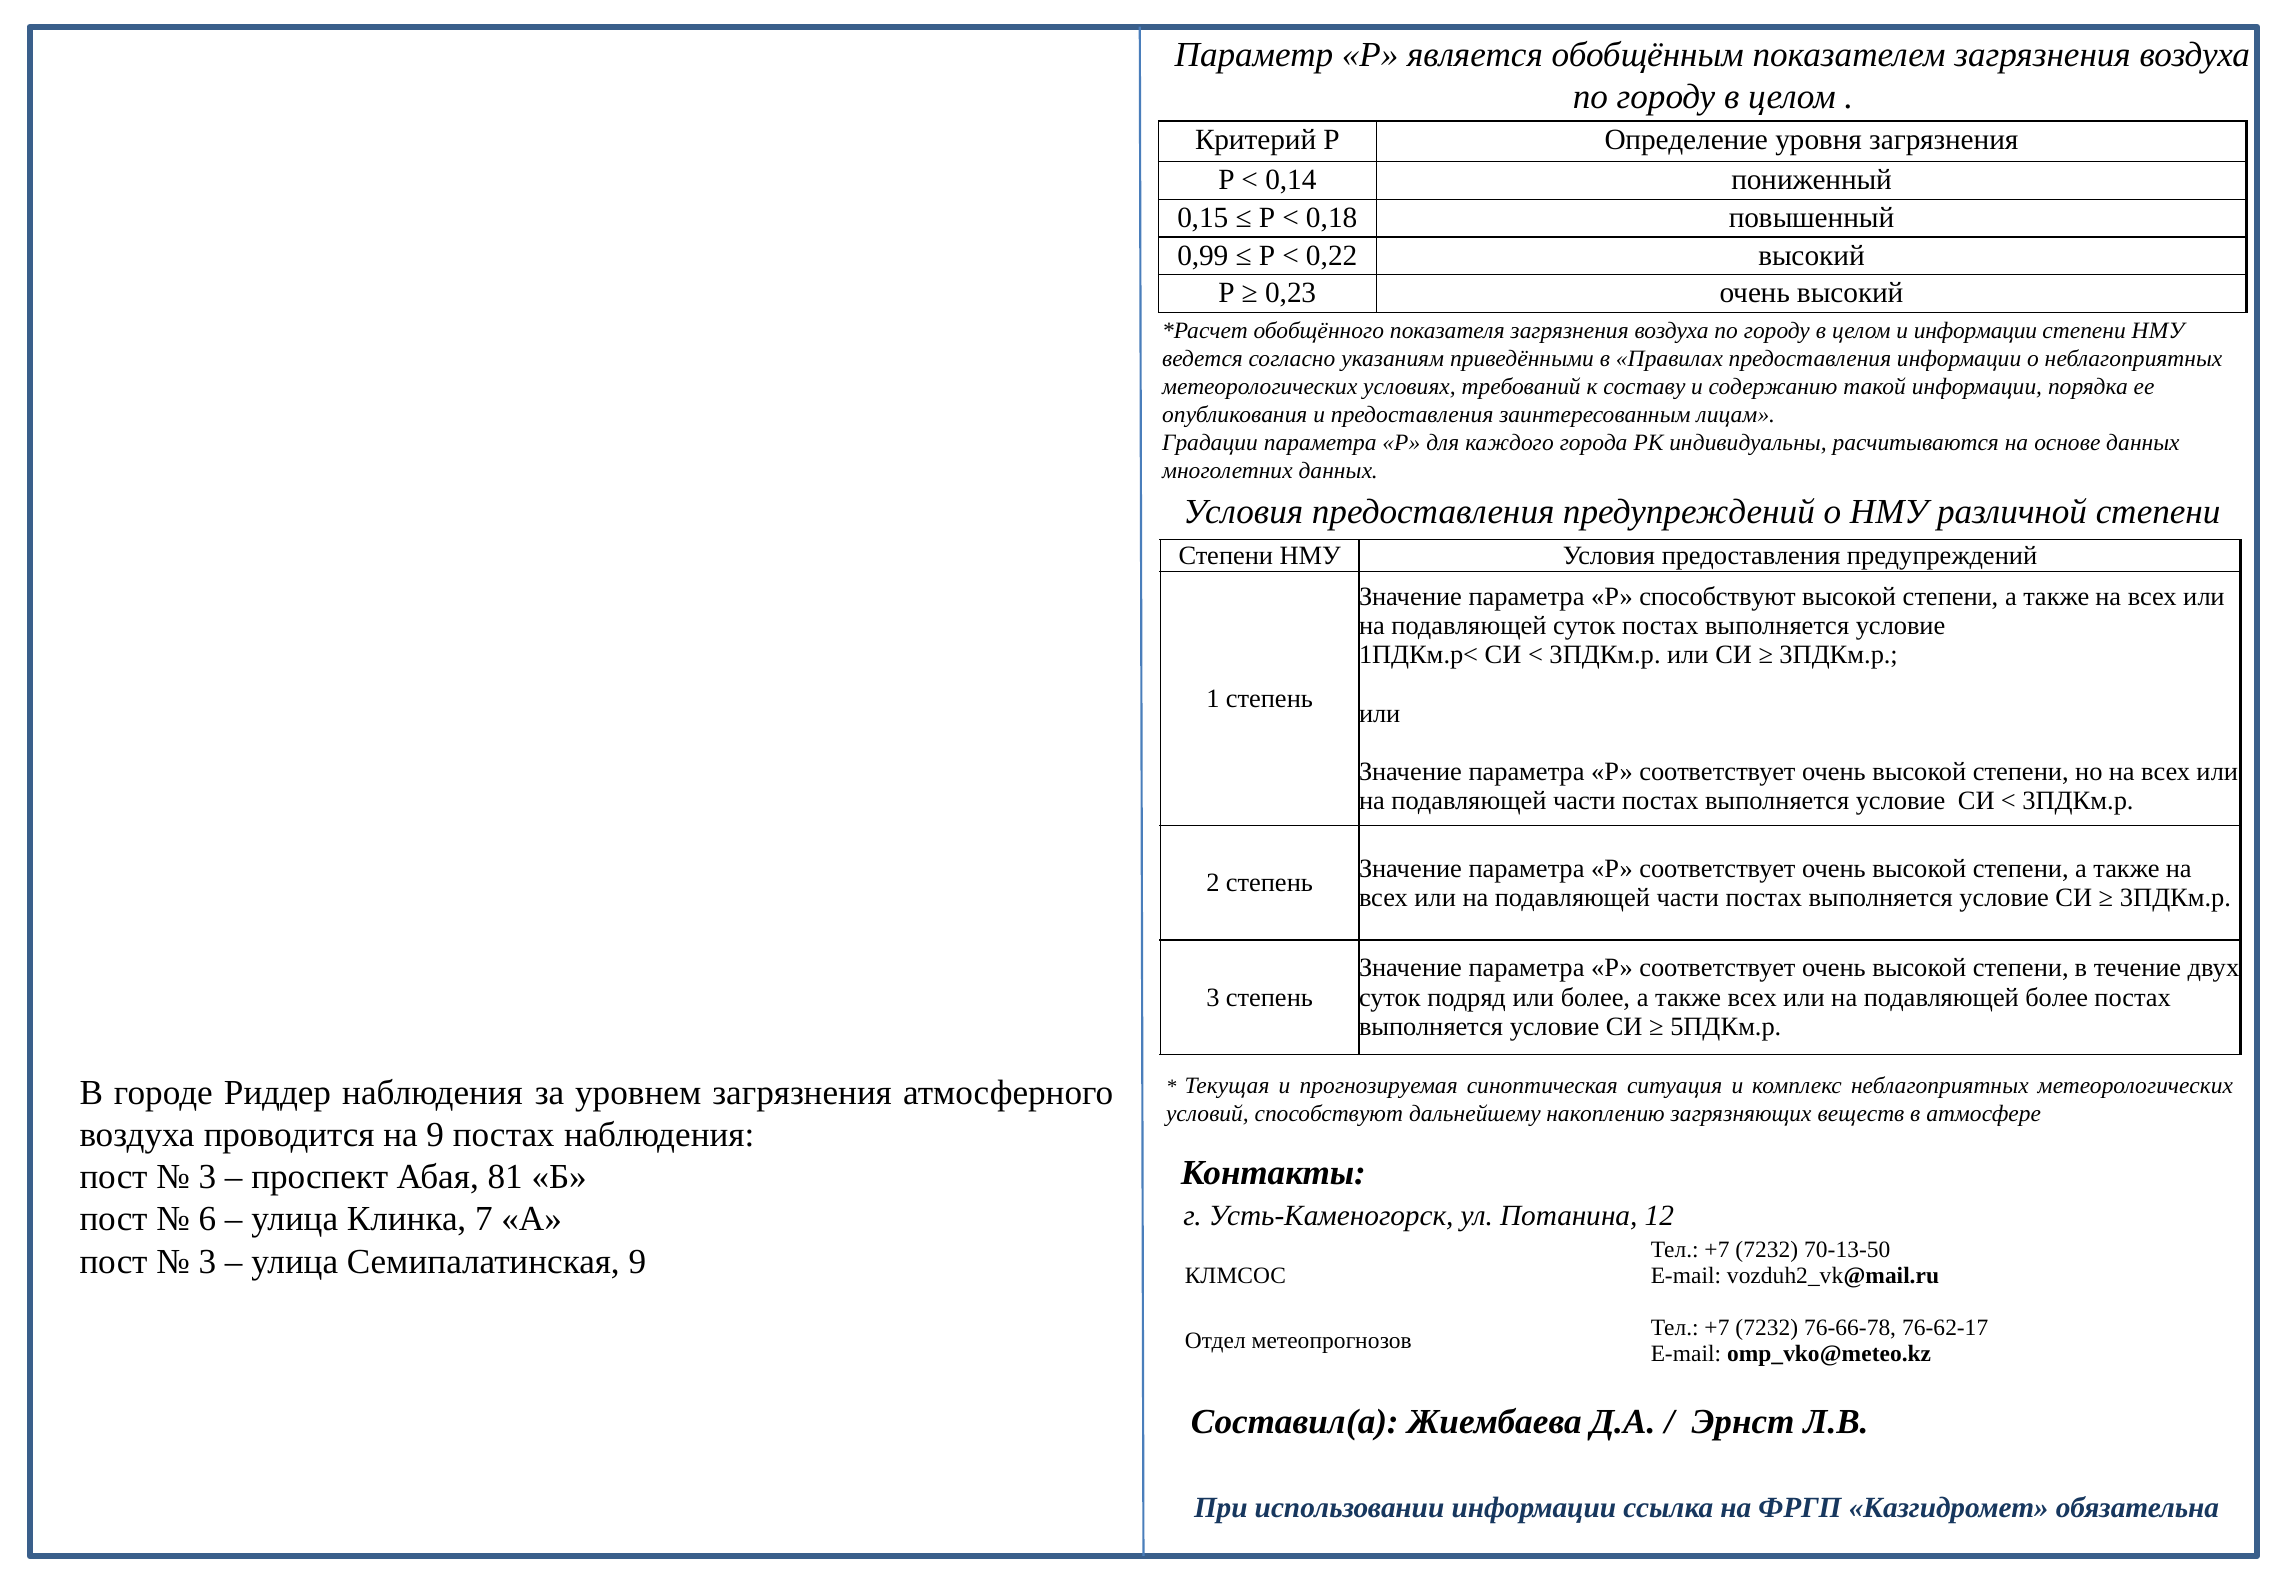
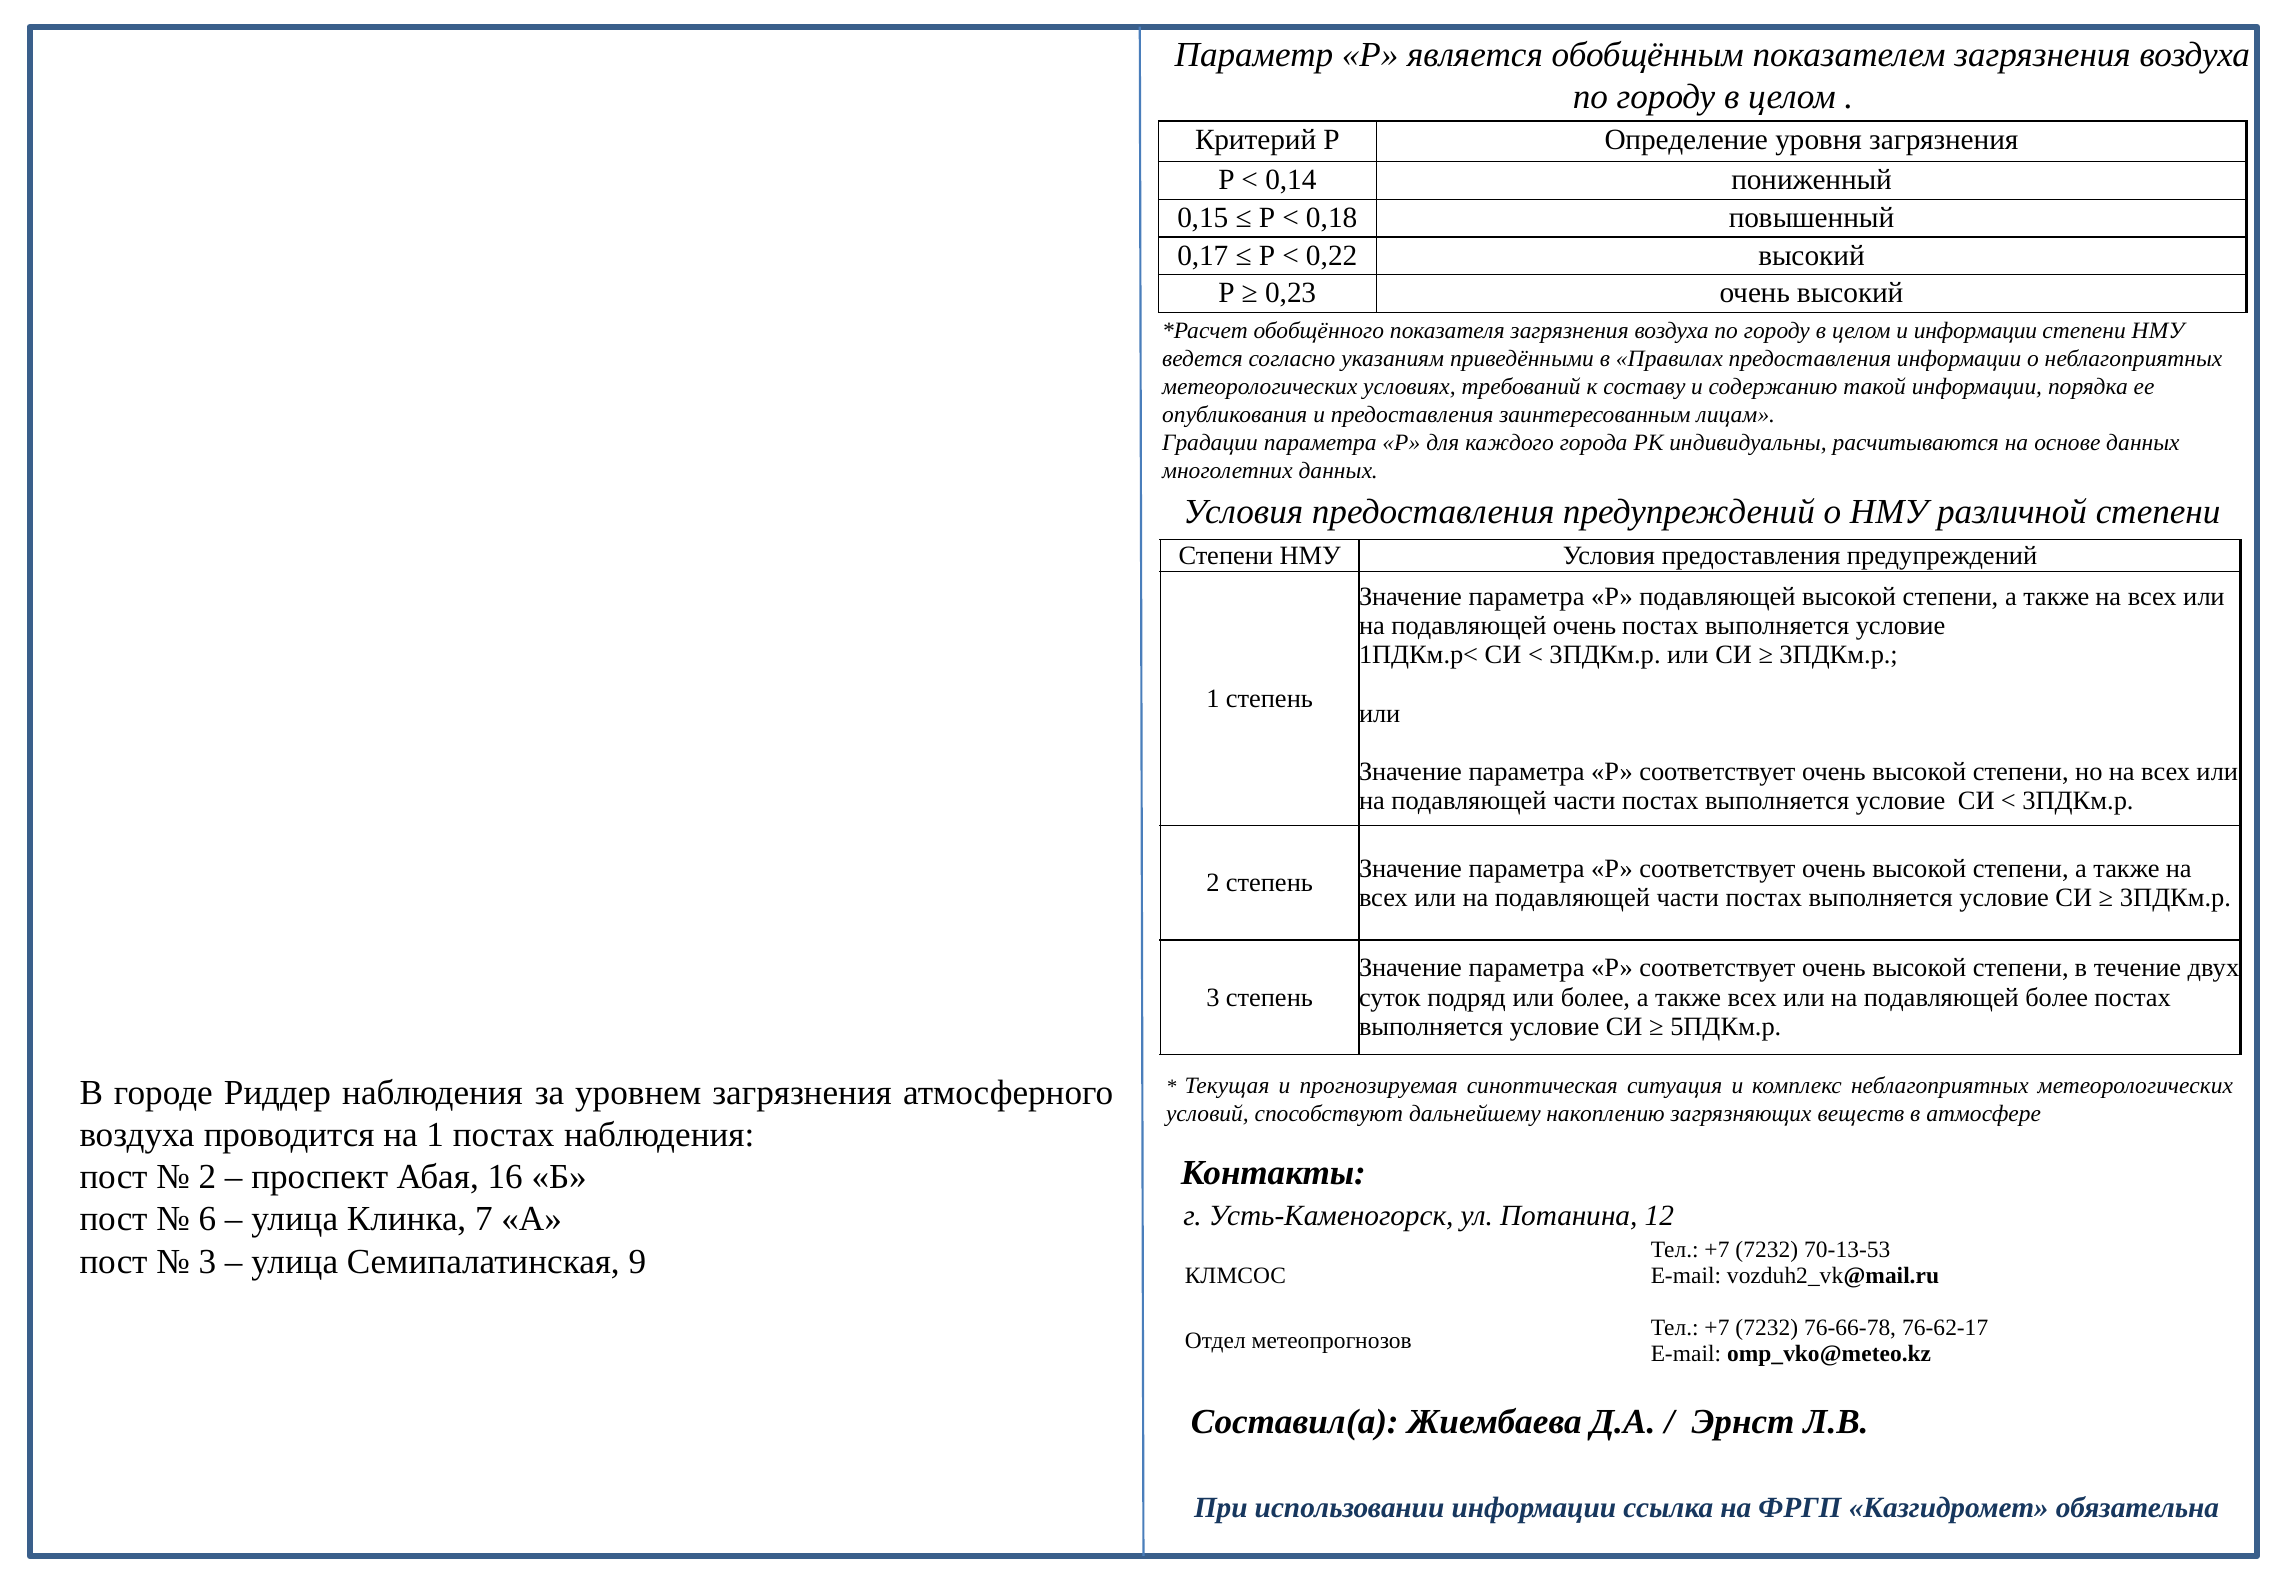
0,99: 0,99 -> 0,17 (1203, 256)
Р способствуют: способствуют -> подавляющей (1717, 597)
подавляющей суток: суток -> очень (1584, 626)
на 9: 9 -> 1 (435, 1135)
3: 3 -> 2 (207, 1177)
81: 81 -> 16 (505, 1177)
70-13-50: 70-13-50 -> 70-13-53 (1847, 1250)
